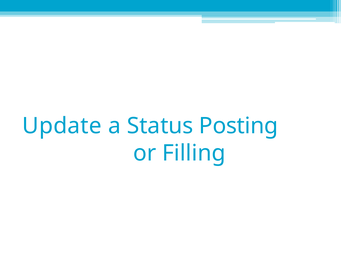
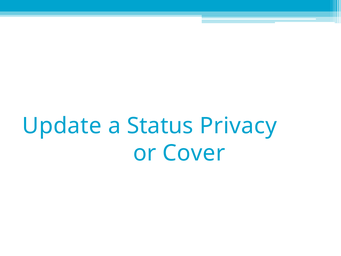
Posting: Posting -> Privacy (238, 126)
Filling: Filling -> Cover (194, 153)
